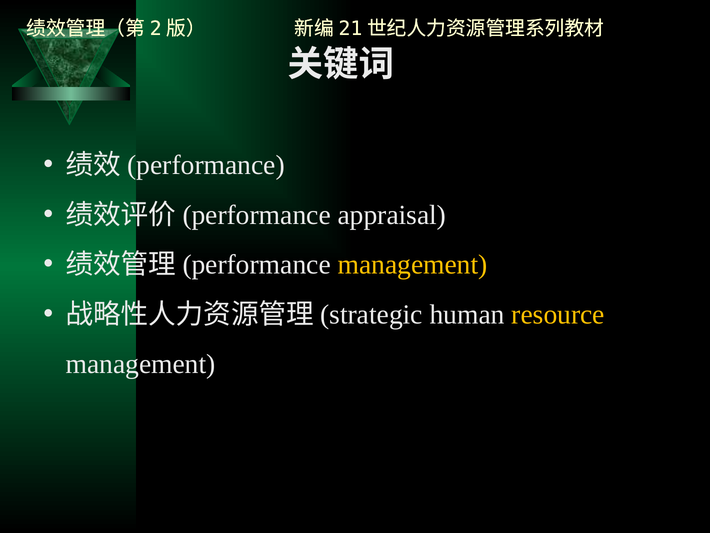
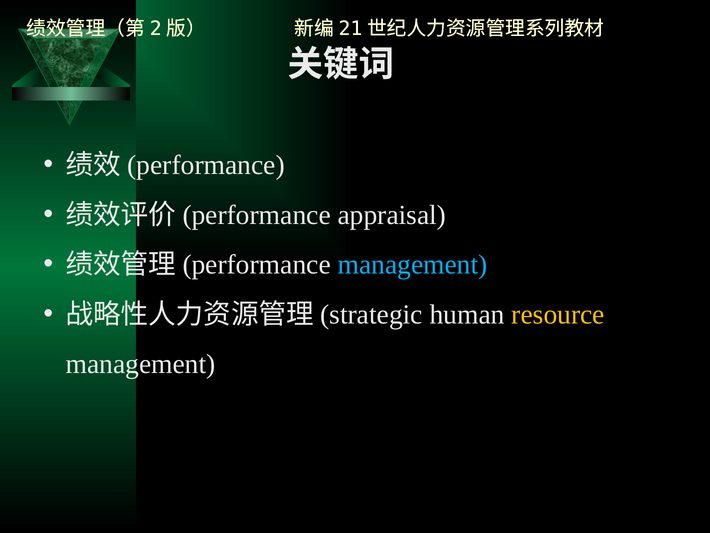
management colour: yellow -> light blue (413, 264)
